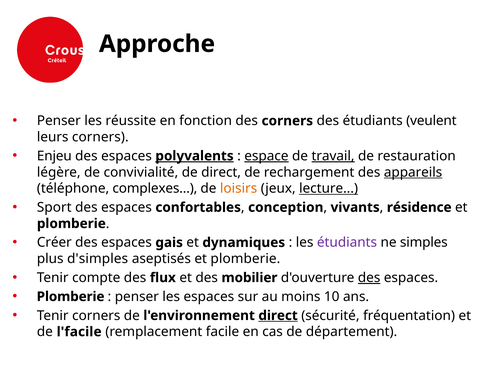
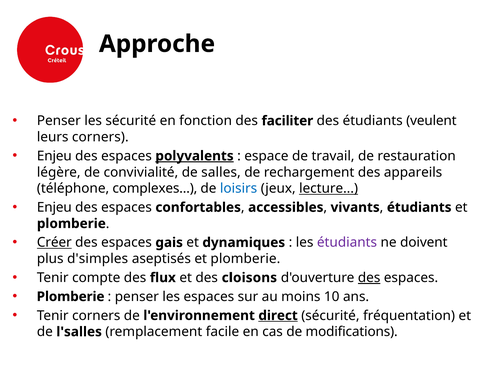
les réussite: réussite -> sécurité (131, 121)
des corners: corners -> faciliter (287, 121)
espace underline: present -> none (266, 156)
travail underline: present -> none (333, 156)
de direct: direct -> salles (221, 172)
appareils underline: present -> none (413, 172)
loisirs colour: orange -> blue (239, 189)
Sport: Sport -> Enjeu (54, 208)
conception: conception -> accessibles (286, 208)
résidence: résidence -> étudiants (419, 208)
Créer underline: none -> present (54, 243)
simples: simples -> doivent (424, 243)
mobilier: mobilier -> cloisons (249, 278)
l'facile: l'facile -> l'salles (79, 332)
département: département -> modifications (352, 332)
